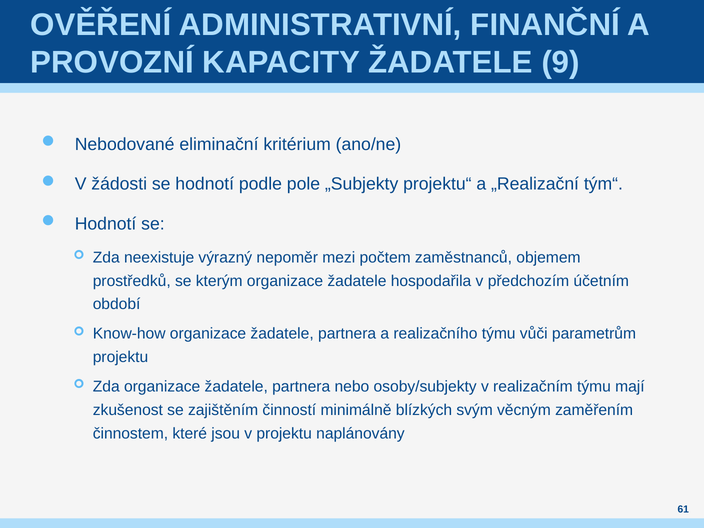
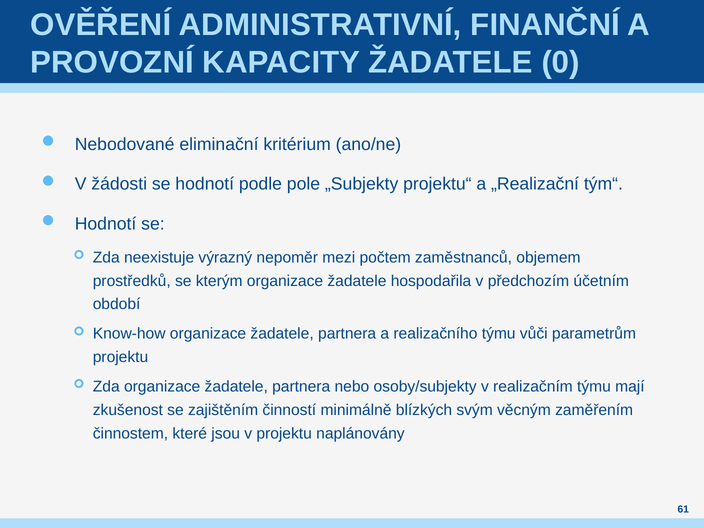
9: 9 -> 0 (561, 63)
